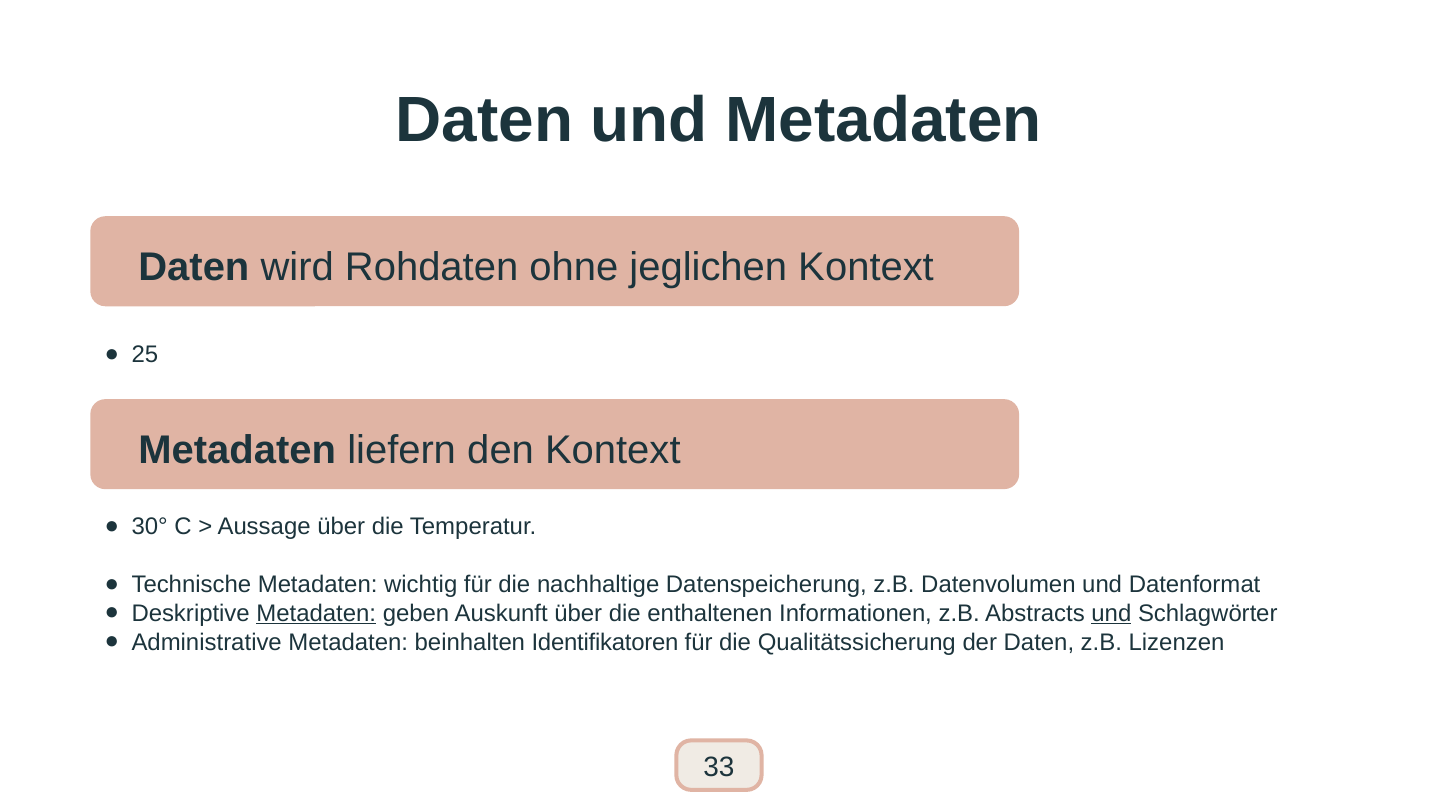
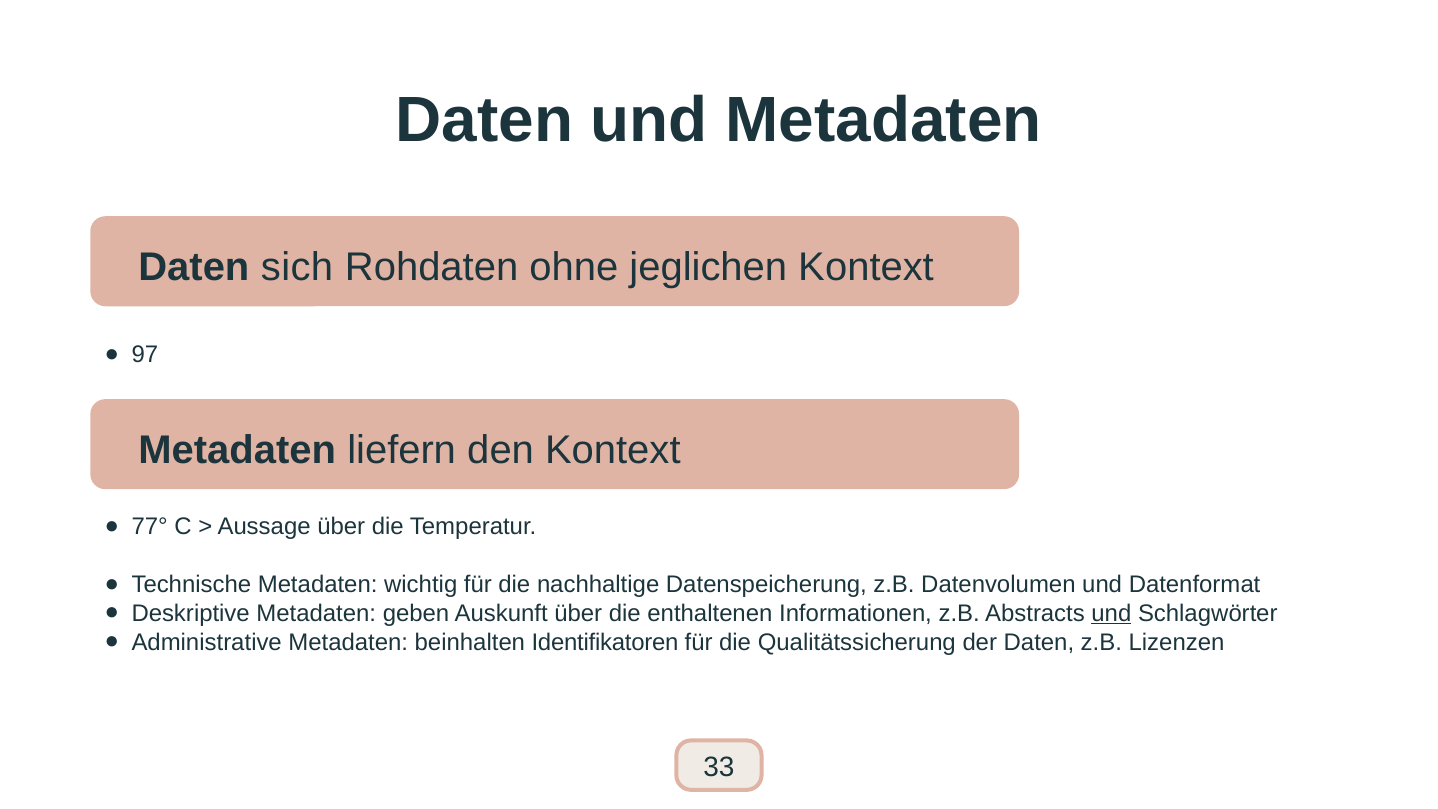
wird: wird -> sich (297, 267)
25: 25 -> 97 (145, 354)
30°: 30° -> 77° (150, 527)
Metadaten underline: present -> none (316, 613)
